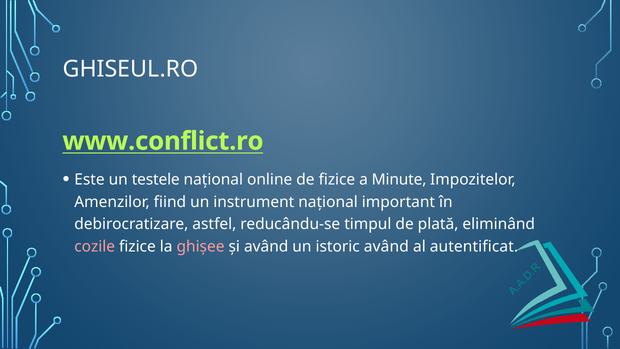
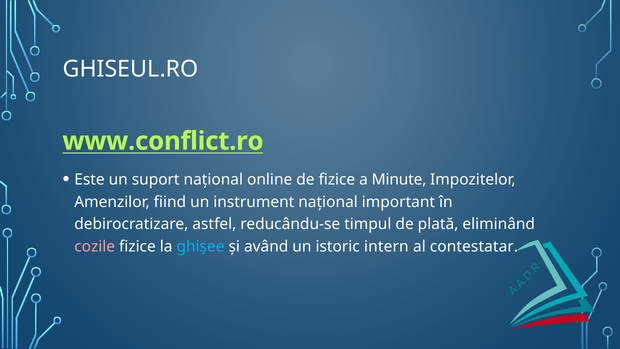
testele: testele -> suport (156, 180)
ghișee colour: pink -> light blue (201, 246)
istoric având: având -> intern (386, 246)
autentificat: autentificat -> contestatar (474, 246)
